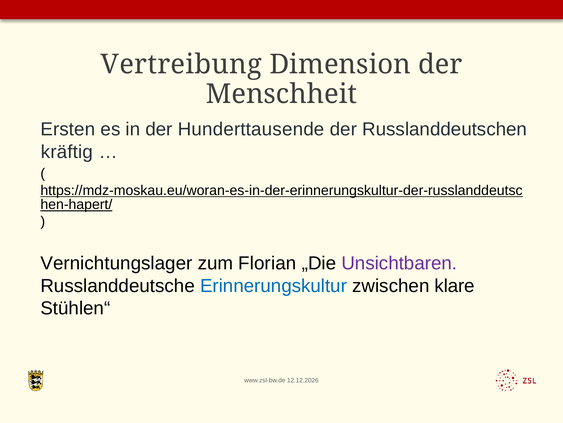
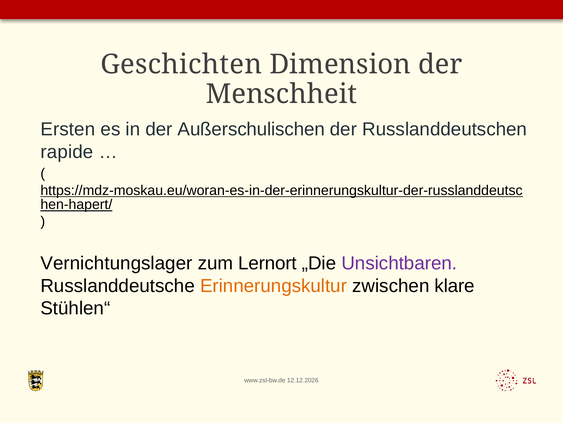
Vertreibung: Vertreibung -> Geschichten (181, 64)
Hunderttausende: Hunderttausende -> Außerschulischen (251, 129)
kräftig: kräftig -> rapide (67, 152)
Florian: Florian -> Lernort (267, 263)
Erinnerungskultur colour: blue -> orange (274, 285)
